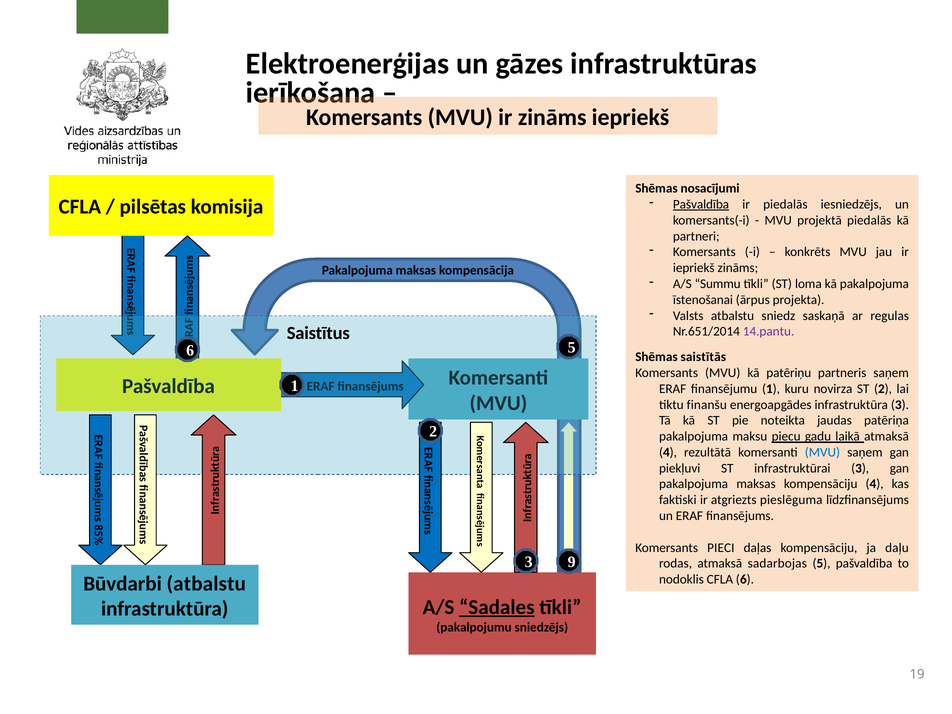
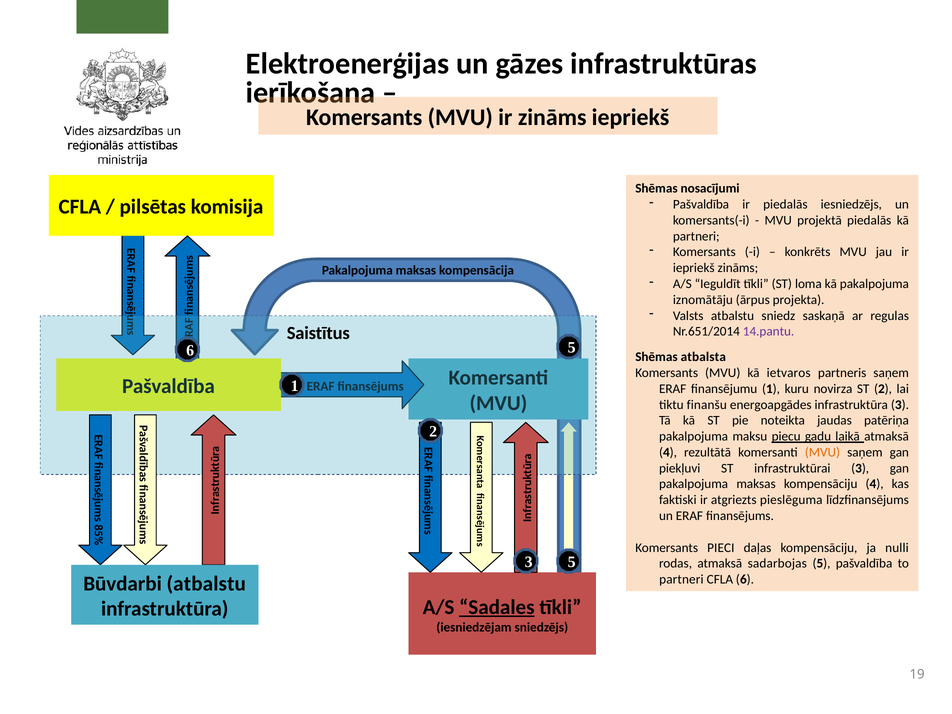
Pašvaldība underline: present -> none (701, 204)
Summu: Summu -> Ieguldīt (718, 284)
īstenošanai: īstenošanai -> iznomātāju (703, 300)
saistītās: saistītās -> atbalsta (703, 357)
patēriņu: patēriņu -> ietvaros (789, 373)
MVU colour: blue -> orange (822, 452)
daļu: daļu -> nulli (897, 548)
3 9: 9 -> 5 (572, 562)
nodoklis: nodoklis -> partneri (681, 579)
pakalpojumu: pakalpojumu -> iesniedzējam (474, 627)
